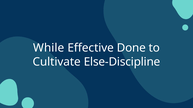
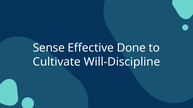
While: While -> Sense (49, 48)
Else-Discipline: Else-Discipline -> Will-Discipline (122, 62)
